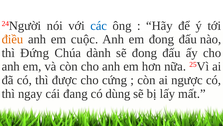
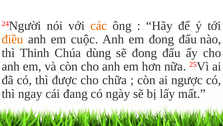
các colour: blue -> orange (99, 26)
Đứng: Đứng -> Thinh (35, 53)
dành: dành -> dùng (99, 53)
cứng: cứng -> chữa (114, 80)
dùng: dùng -> ngày (118, 93)
